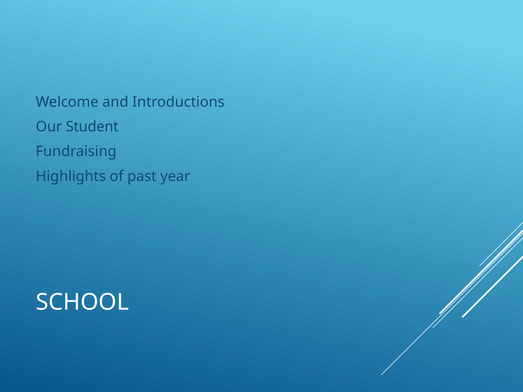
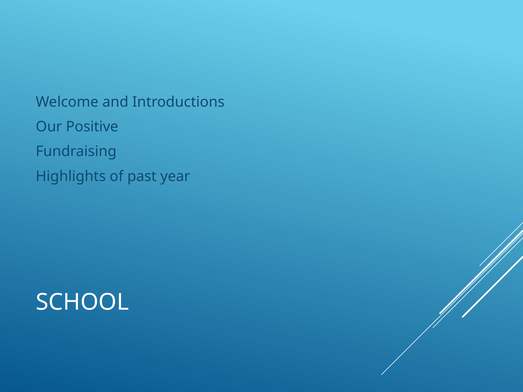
Student: Student -> Positive (92, 127)
